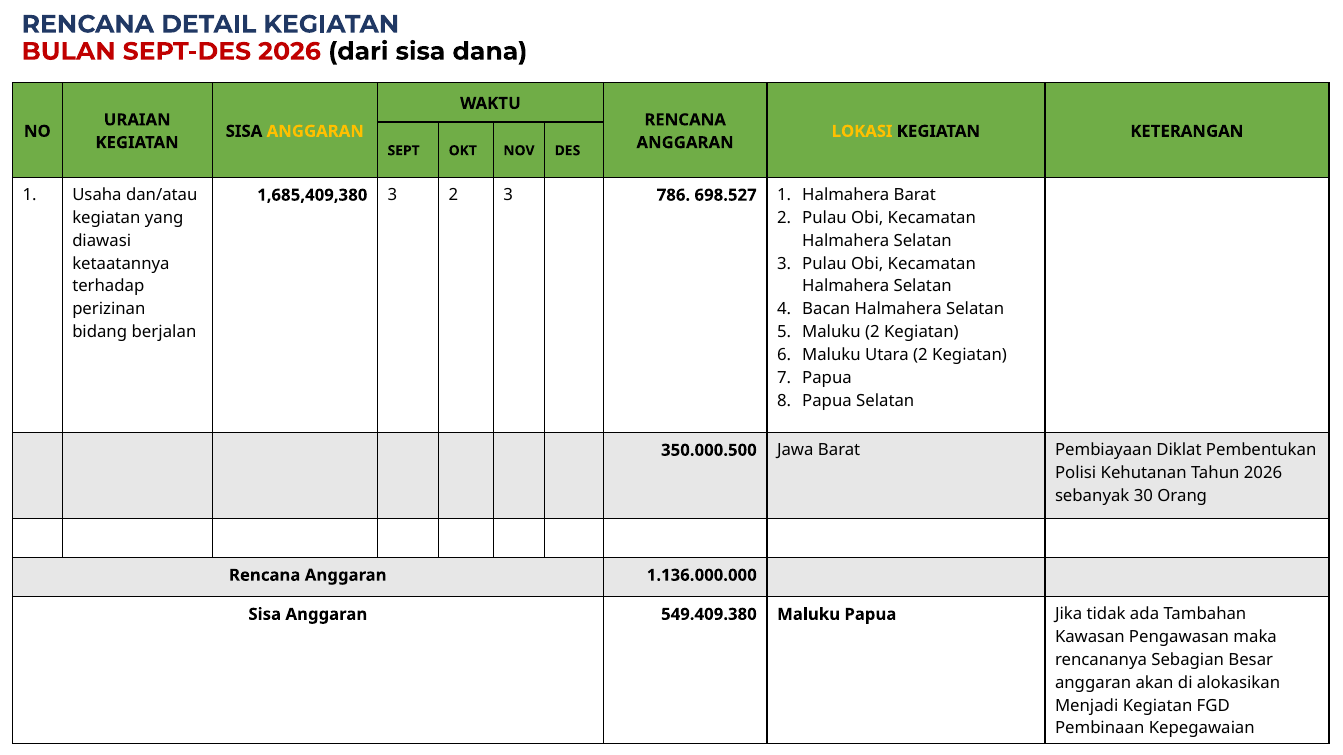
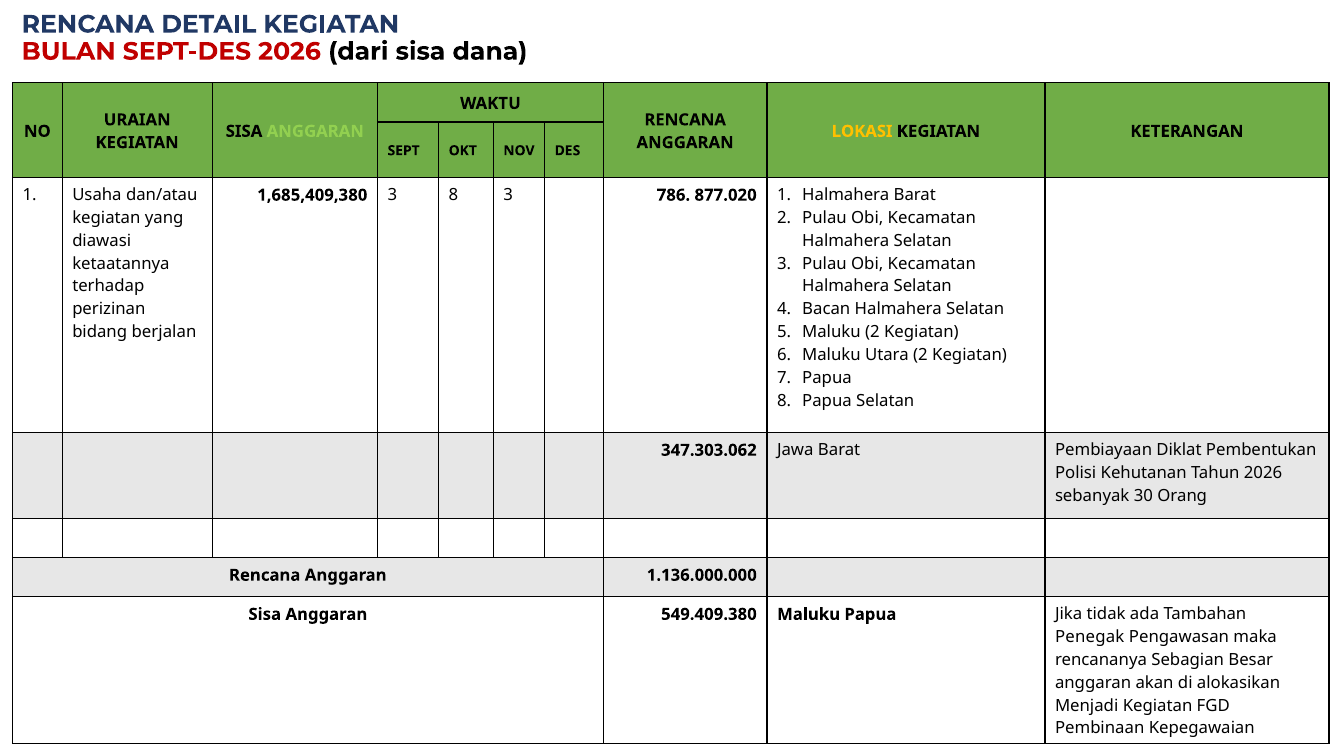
ANGGARAN colour: yellow -> light green (315, 131)
3 2: 2 -> 8 (453, 195)
698.527: 698.527 -> 877.020 (726, 195)
350.000.500: 350.000.500 -> 347.303.062 (709, 450)
Kawasan: Kawasan -> Penegak (1090, 637)
